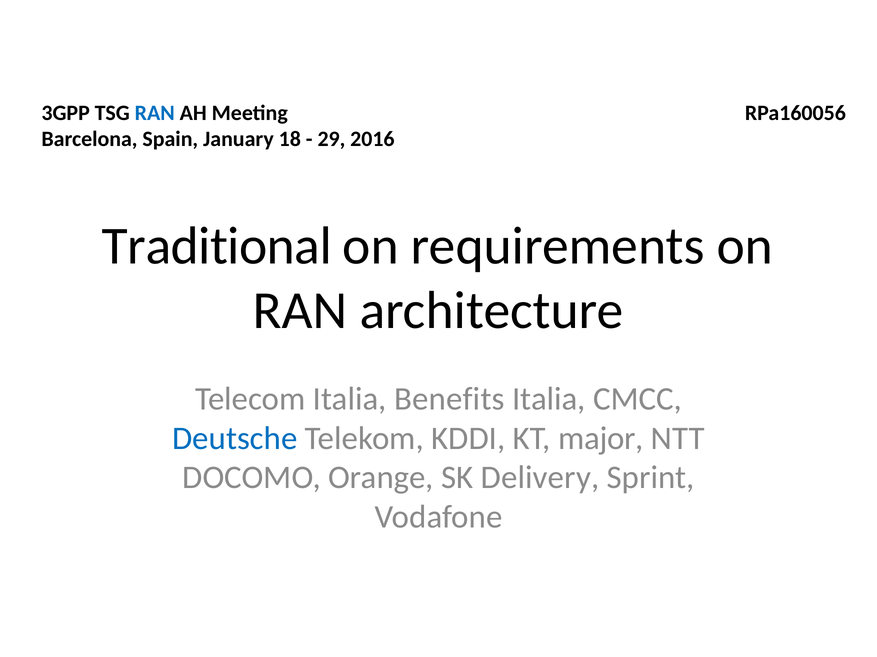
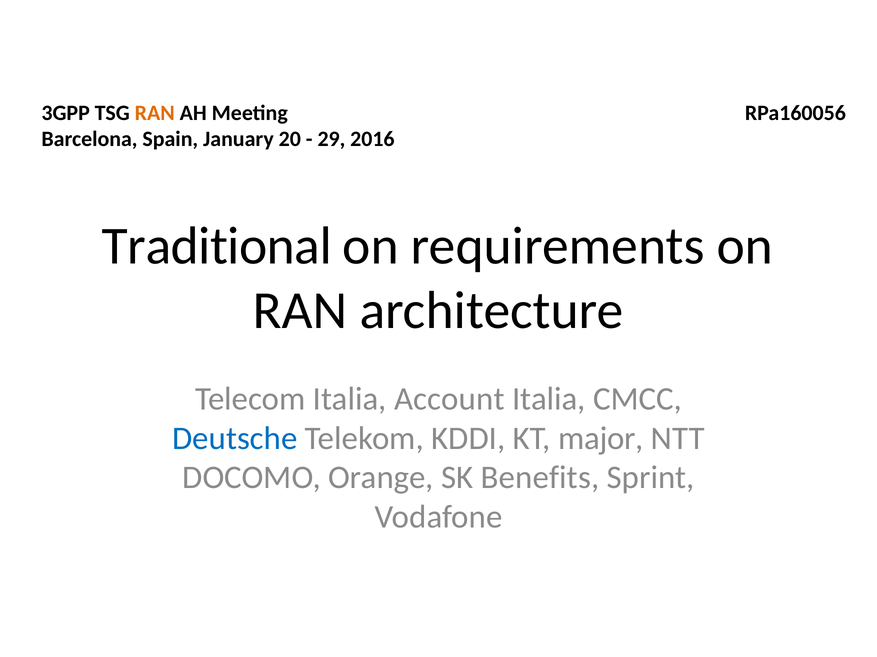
RAN colour: blue -> orange (155, 113)
18: 18 -> 20 (290, 139)
Benefits: Benefits -> Account (449, 399)
Delivery: Delivery -> Benefits (540, 478)
